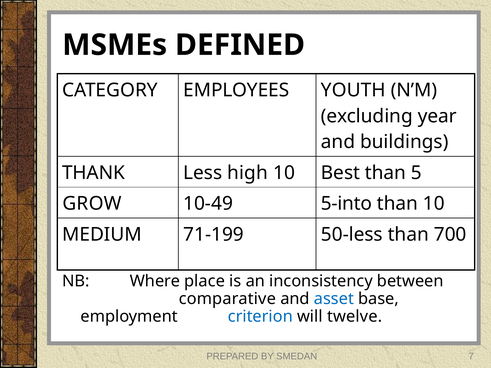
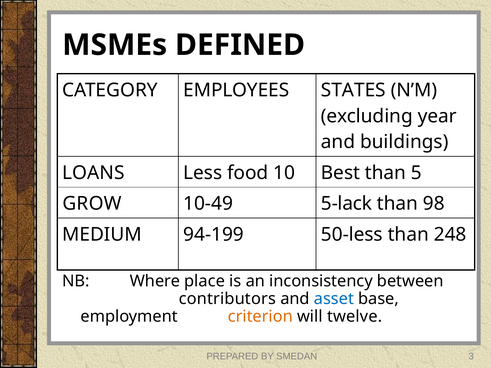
YOUTH: YOUTH -> STATES (353, 90)
THANK: THANK -> LOANS (93, 173)
high: high -> food (248, 173)
5-into: 5-into -> 5-lack (347, 204)
than 10: 10 -> 98 (434, 204)
71-199: 71-199 -> 94-199 (214, 235)
700: 700 -> 248 (450, 235)
comparative: comparative -> contributors (227, 299)
criterion colour: blue -> orange (260, 317)
7: 7 -> 3 (471, 357)
